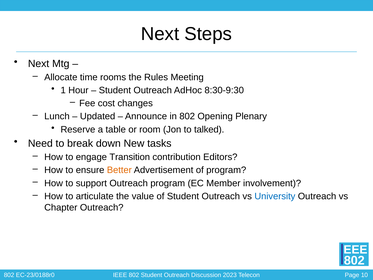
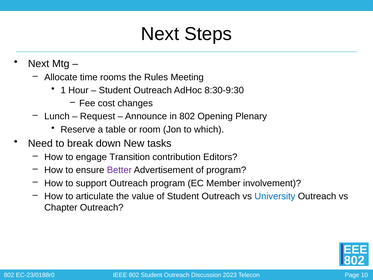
Updated: Updated -> Request (98, 116)
talked: talked -> which (209, 129)
Better colour: orange -> purple (119, 170)
